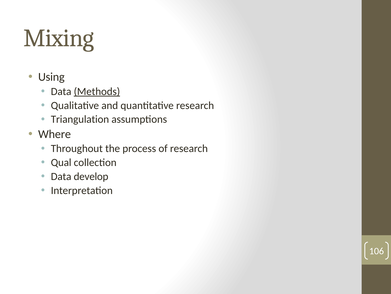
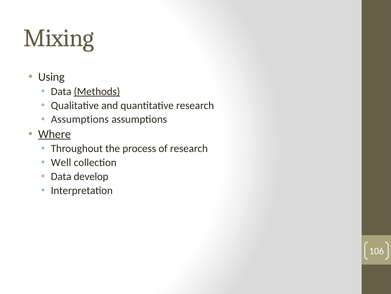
Triangulation: Triangulation -> Assumptions (80, 119)
Where underline: none -> present (55, 134)
Qual: Qual -> Well (61, 162)
